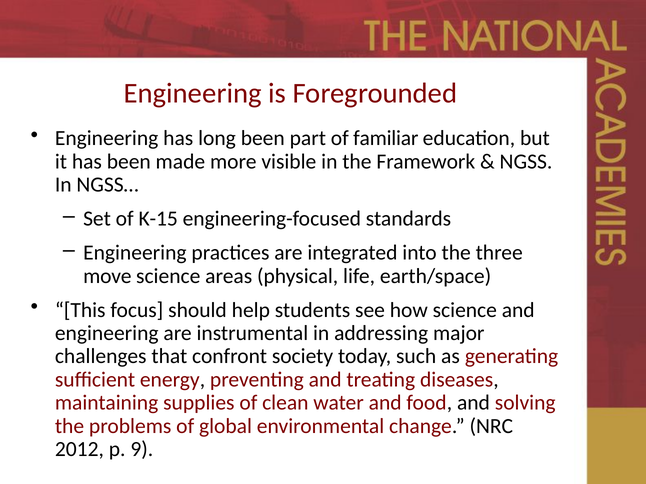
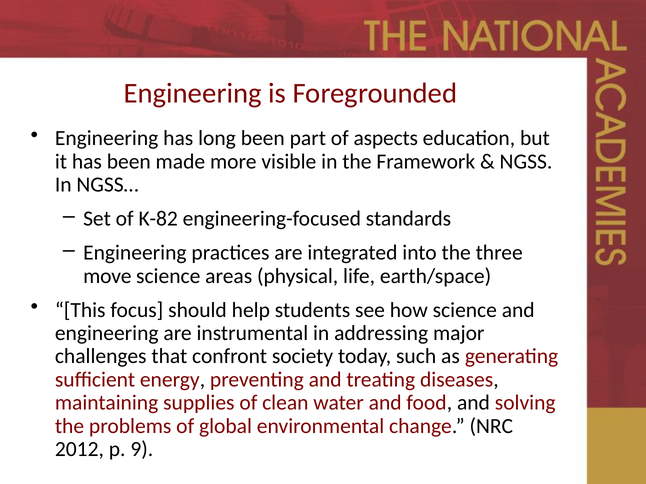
familiar: familiar -> aspects (386, 138)
K-15: K-15 -> K-82 (158, 219)
